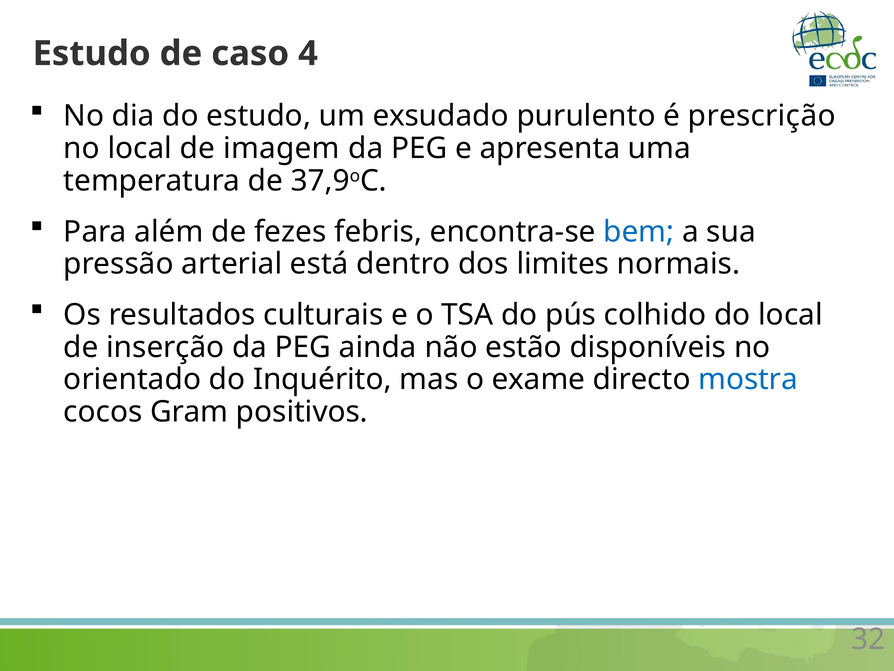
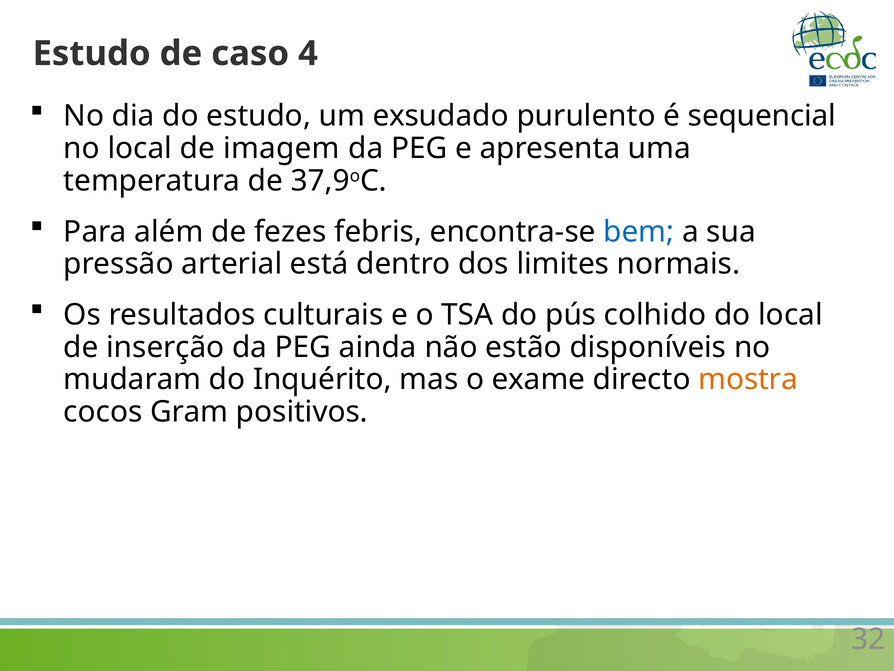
prescrição: prescrição -> sequencial (762, 116)
orientado: orientado -> mudaram (132, 379)
mostra colour: blue -> orange (748, 379)
